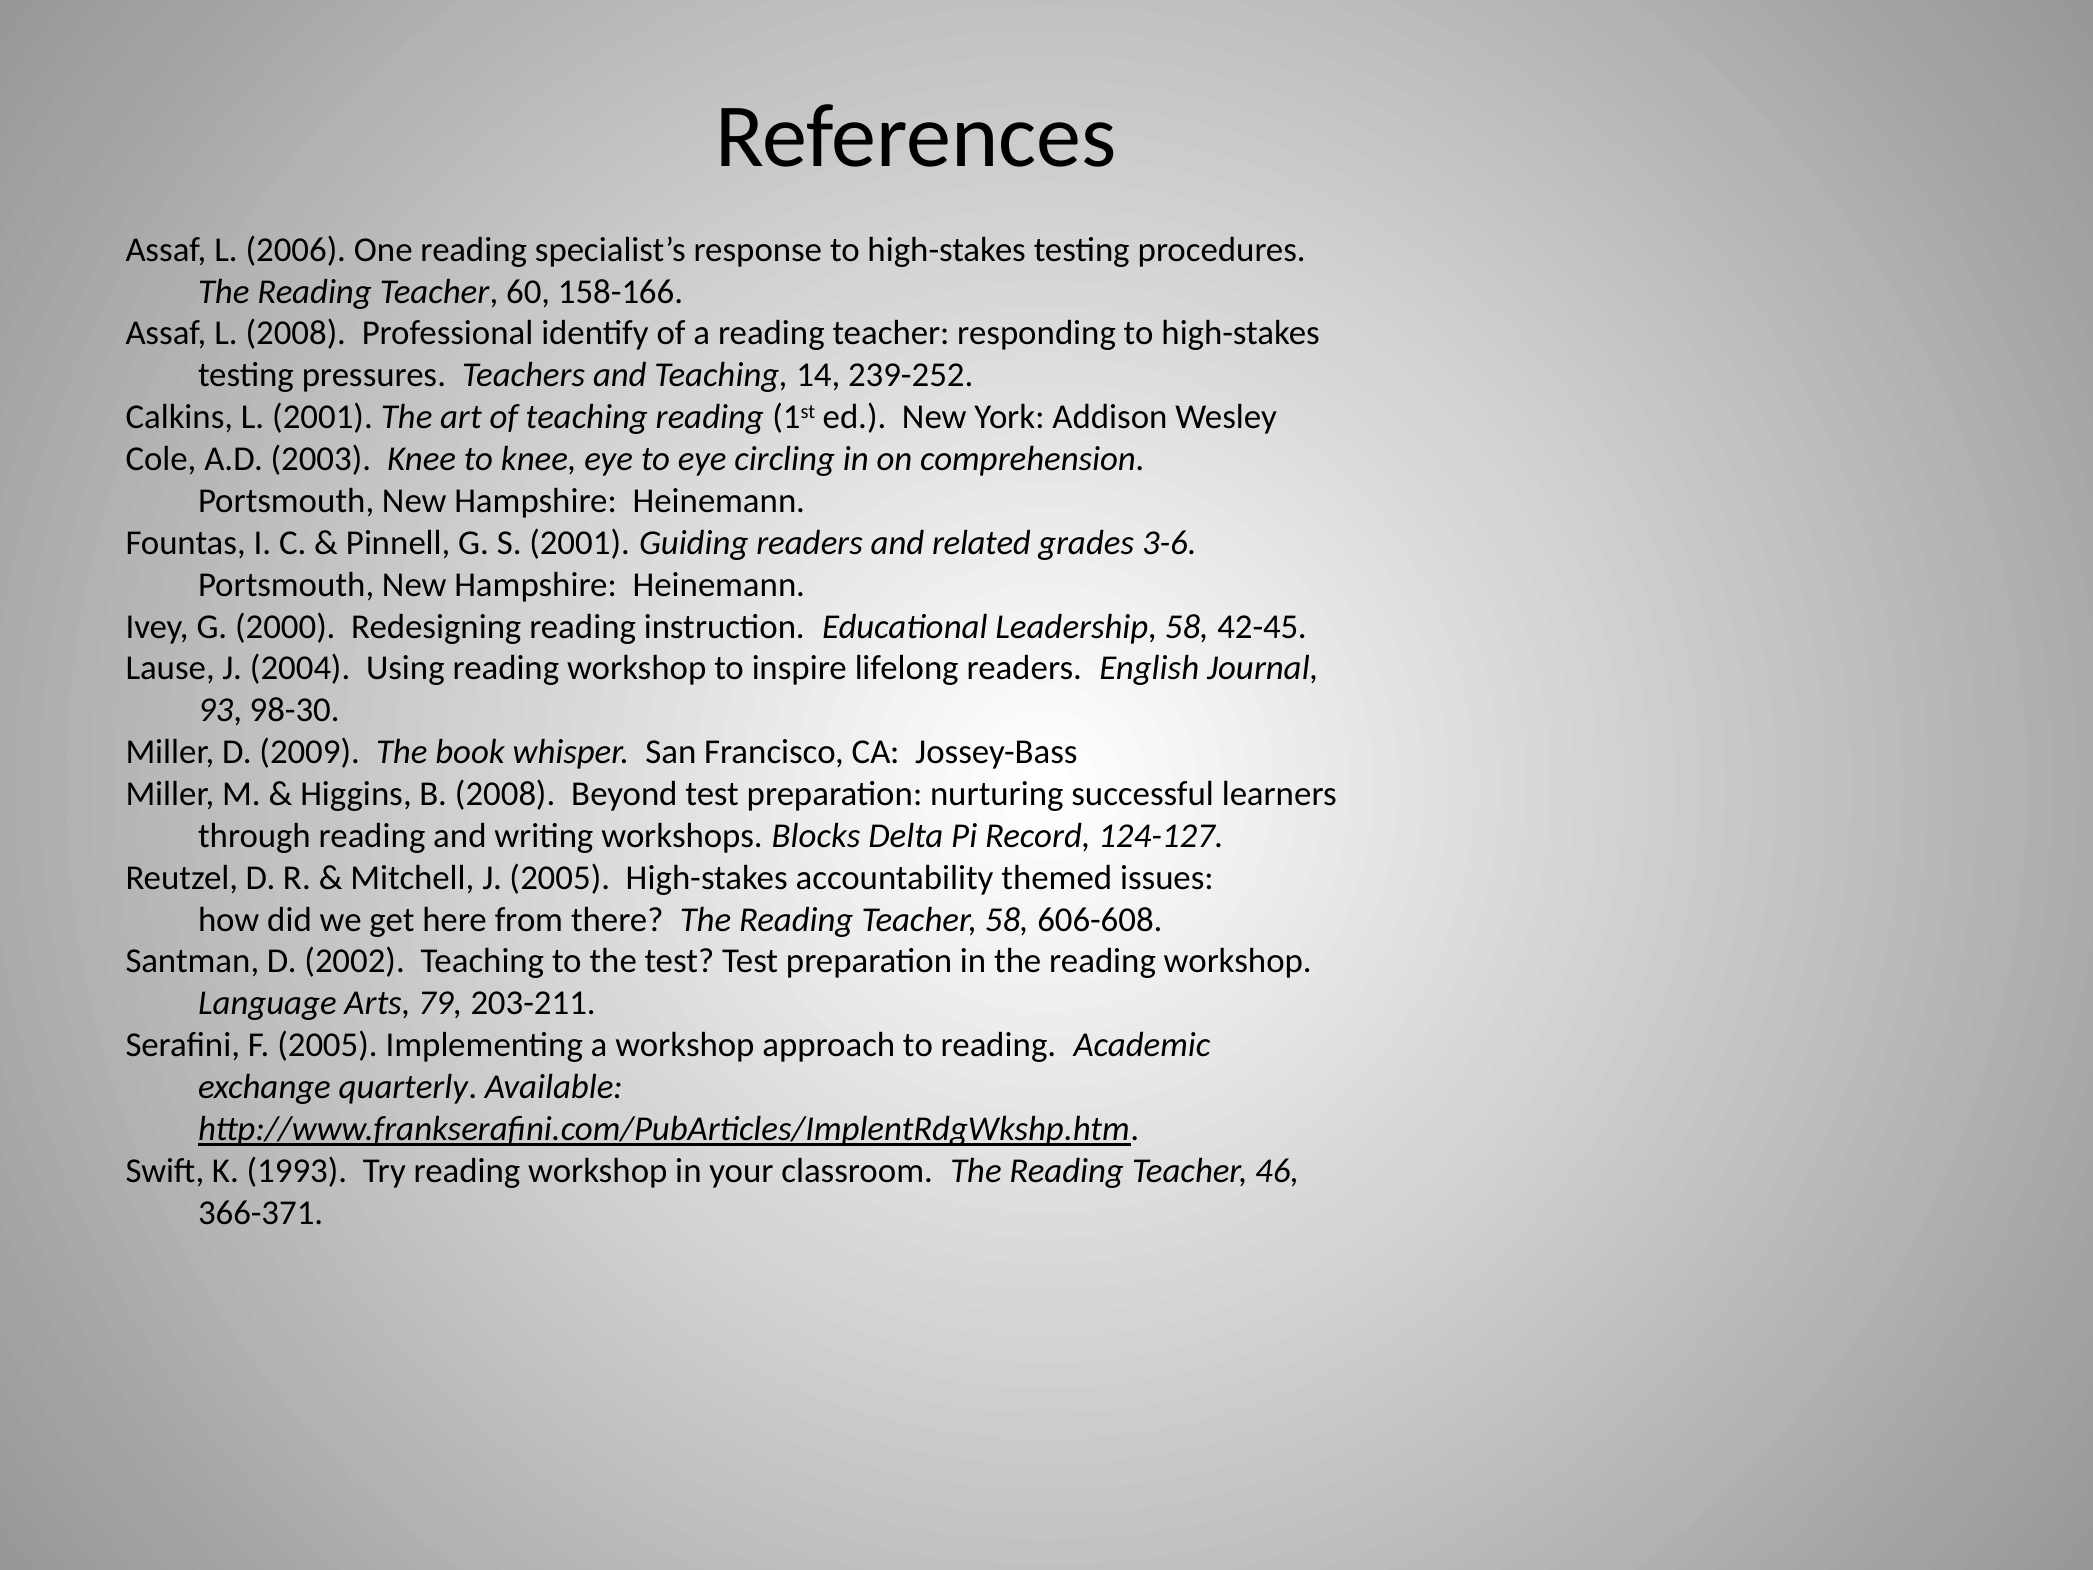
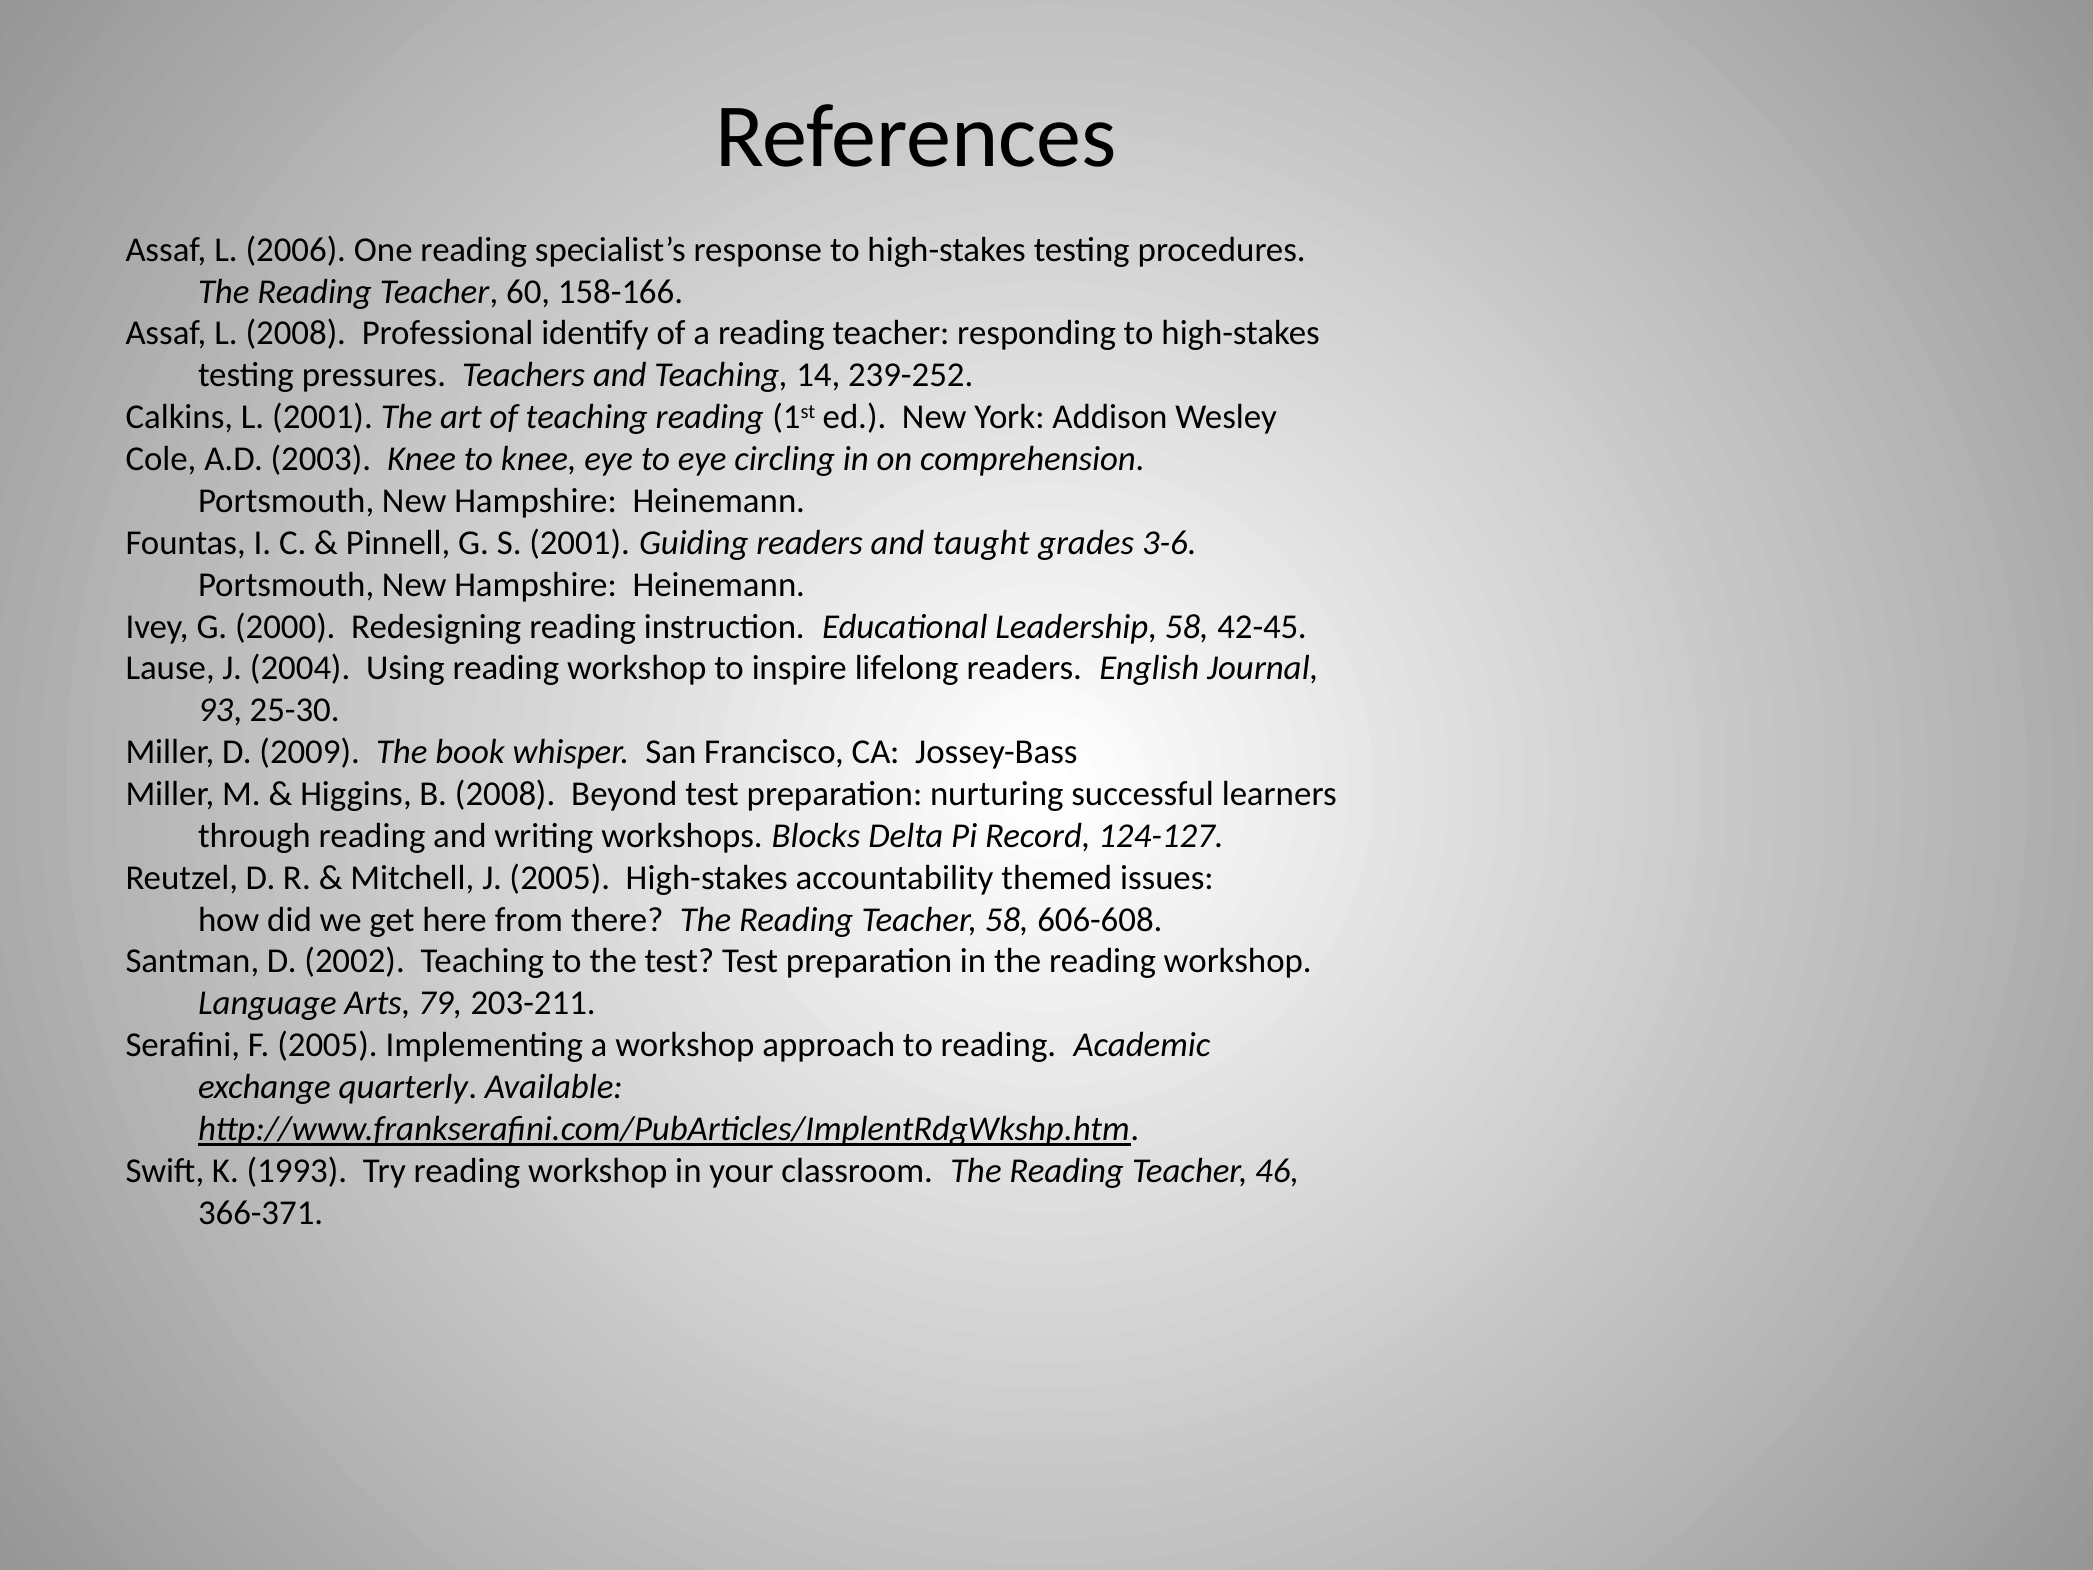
related: related -> taught (981, 543)
98-30: 98-30 -> 25-30 (295, 710)
